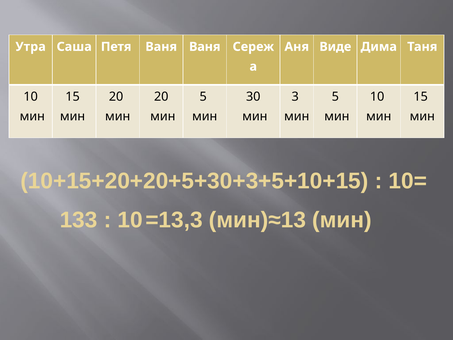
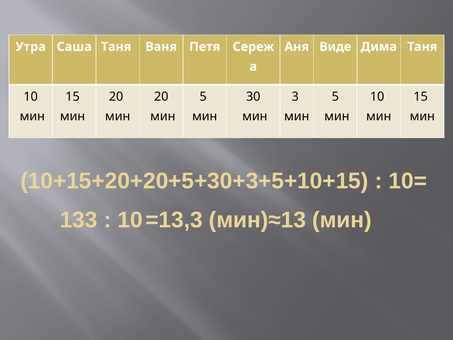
Саша Петя: Петя -> Таня (116, 47)
Ваня Ваня: Ваня -> Петя (205, 47)
